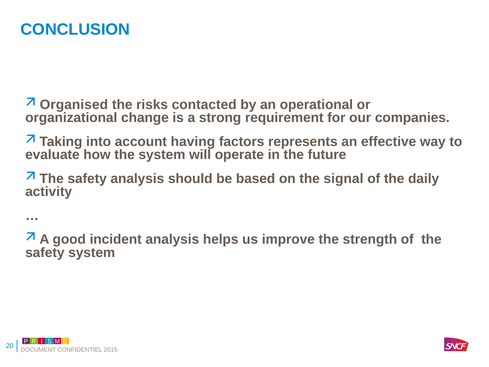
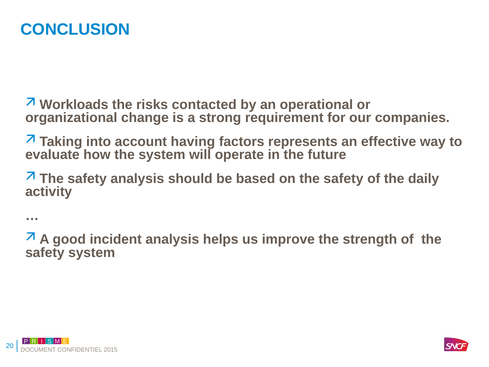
Organised: Organised -> Workloads (74, 104)
on the signal: signal -> safety (344, 178)
